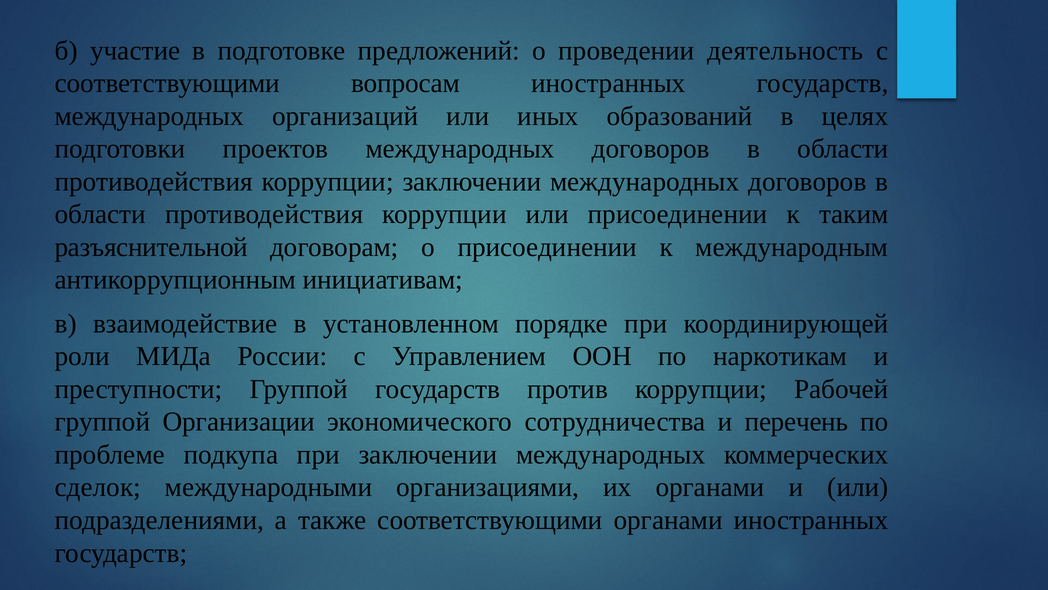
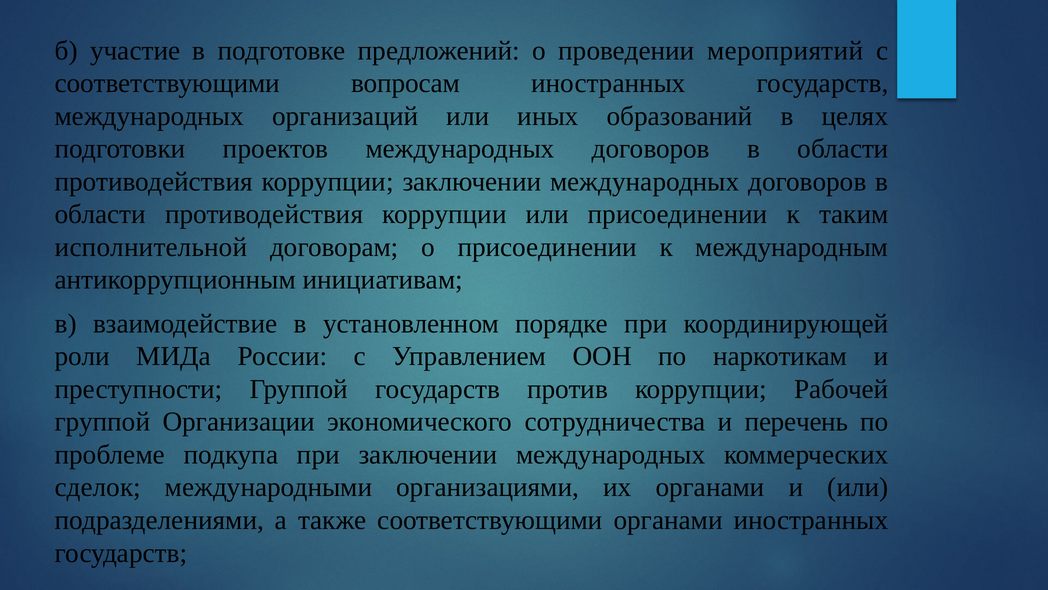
деятельность: деятельность -> мероприятий (785, 50)
разъяснительной: разъяснительной -> исполнительной (151, 247)
